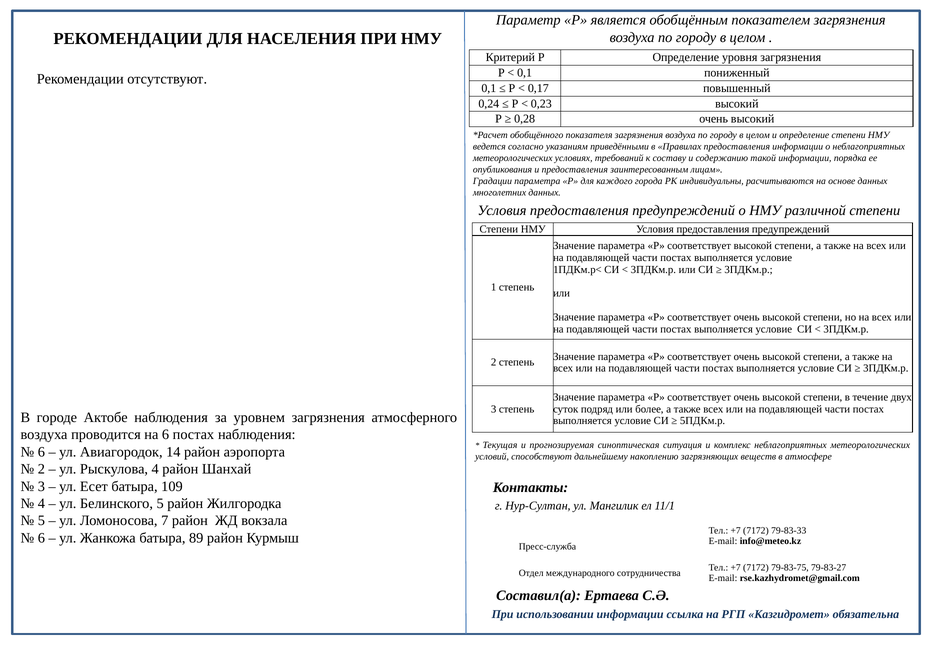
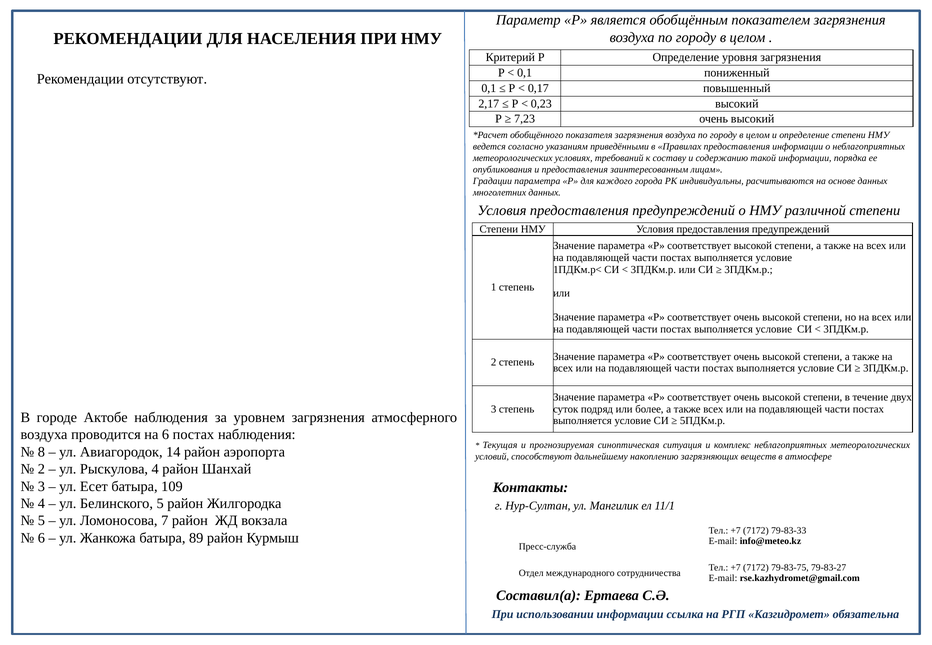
0,24: 0,24 -> 2,17 (489, 104)
0,28: 0,28 -> 7,23 (525, 119)
6: 6 -> 8 (41, 452)
